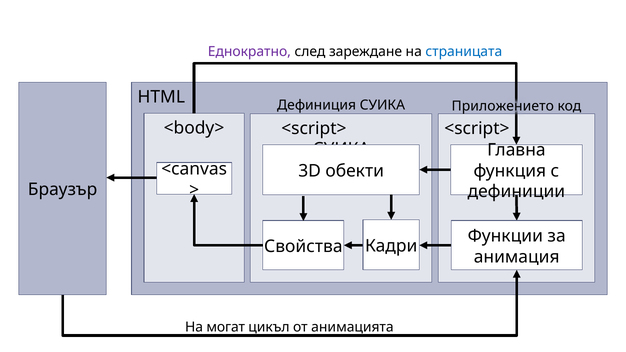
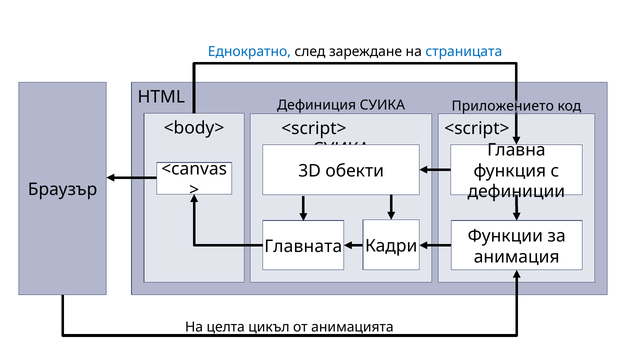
Еднократно colour: purple -> blue (249, 52)
Свойства: Свойства -> Главната (303, 247)
могат: могат -> целта (226, 327)
